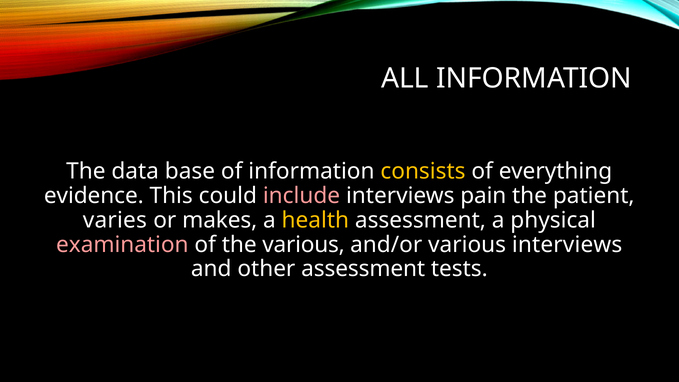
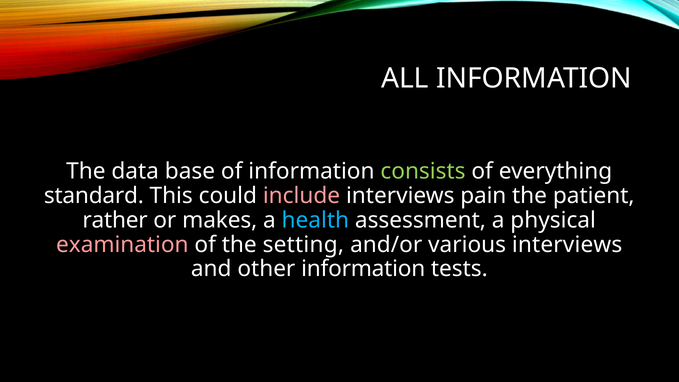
consists colour: yellow -> light green (423, 171)
evidence: evidence -> standard (94, 196)
varies: varies -> rather (115, 220)
health colour: yellow -> light blue (315, 220)
the various: various -> setting (303, 245)
other assessment: assessment -> information (363, 269)
